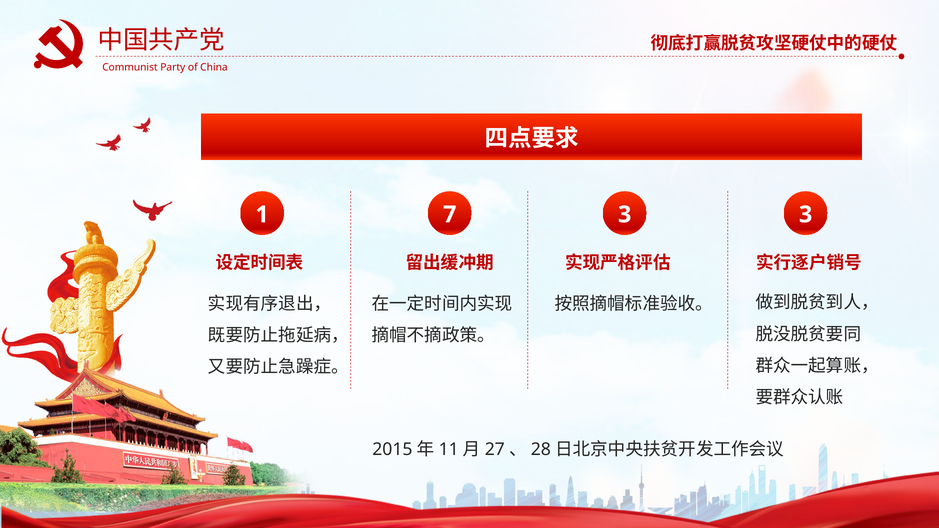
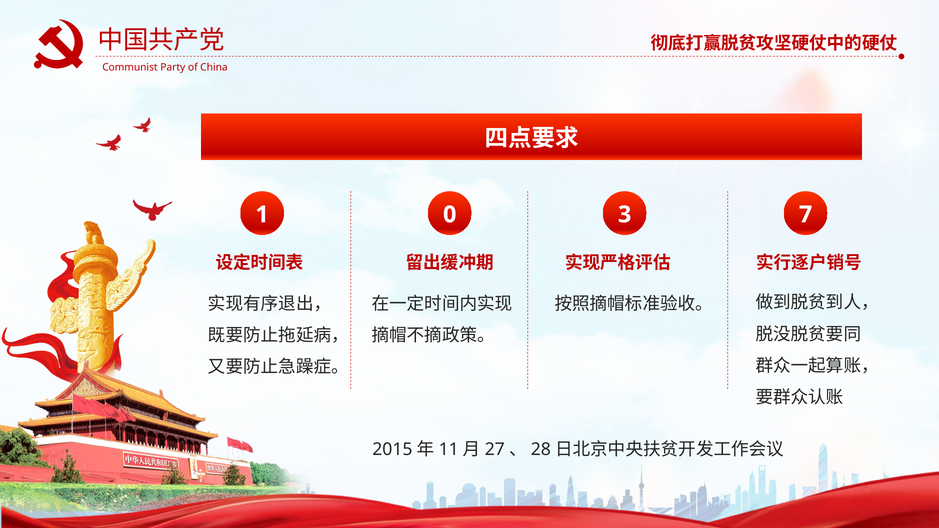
7: 7 -> 0 (450, 215)
3 3: 3 -> 7 (806, 215)
